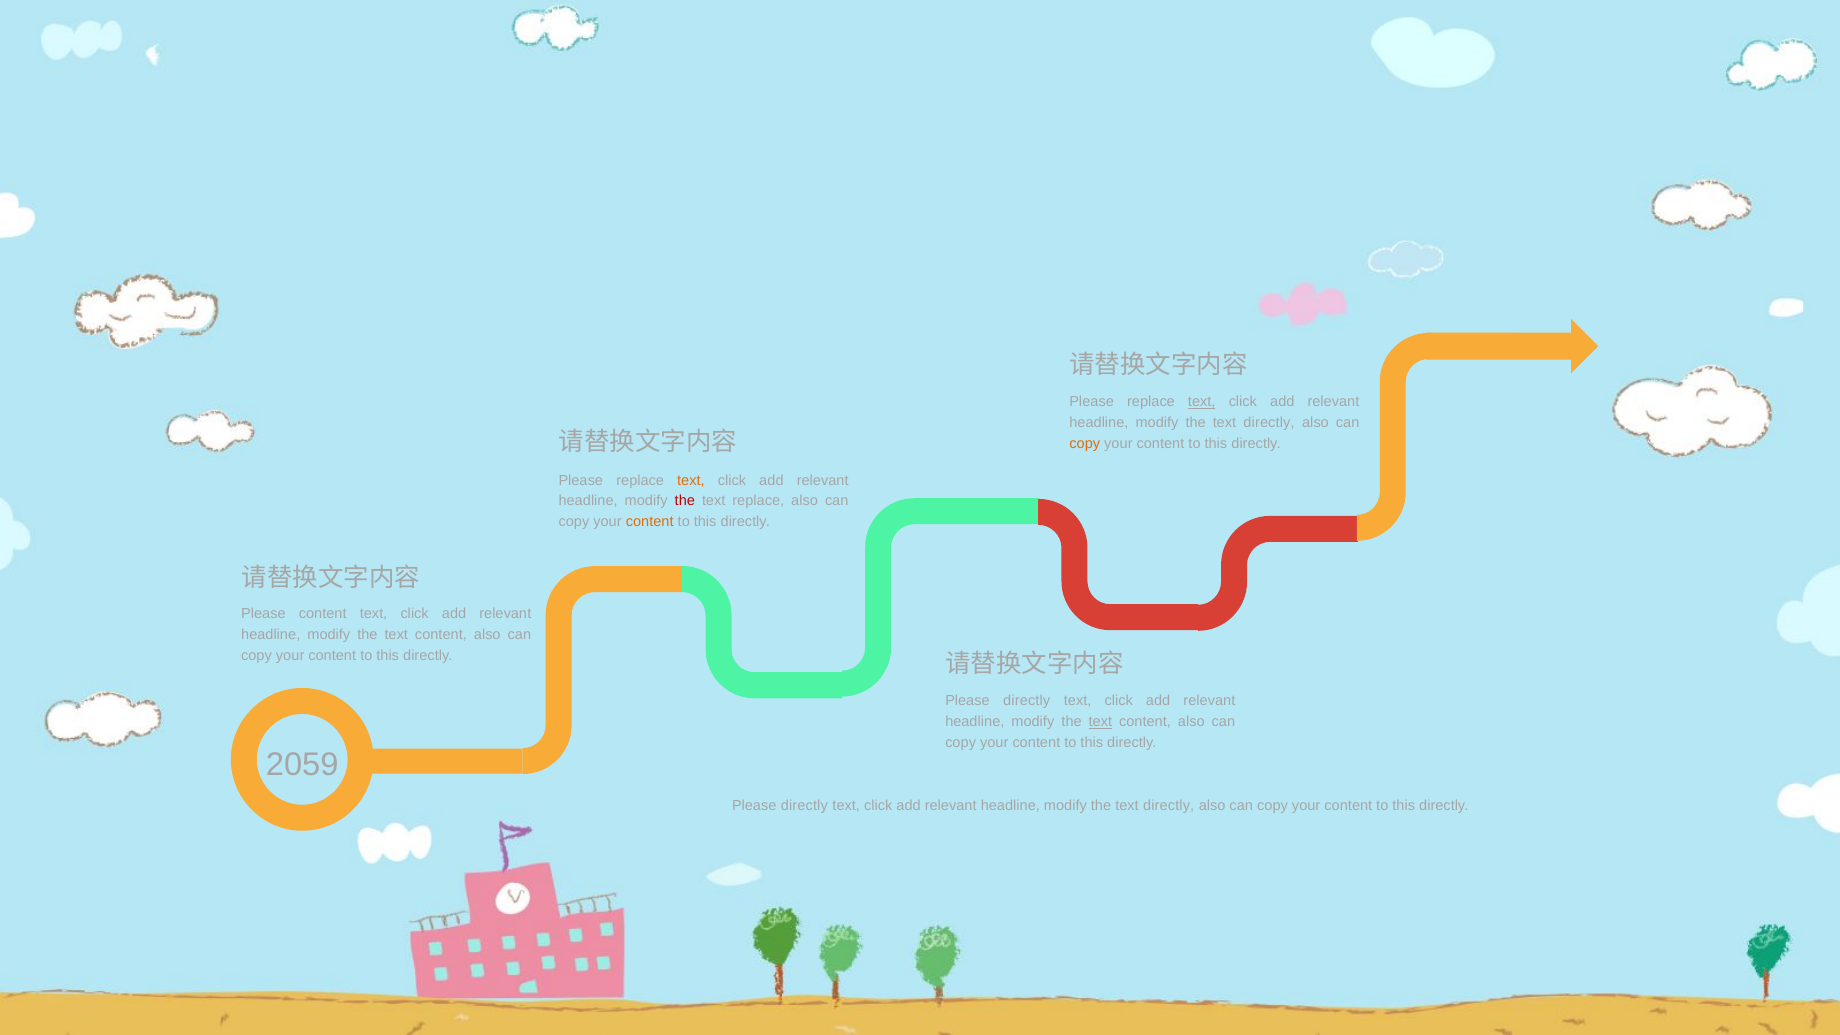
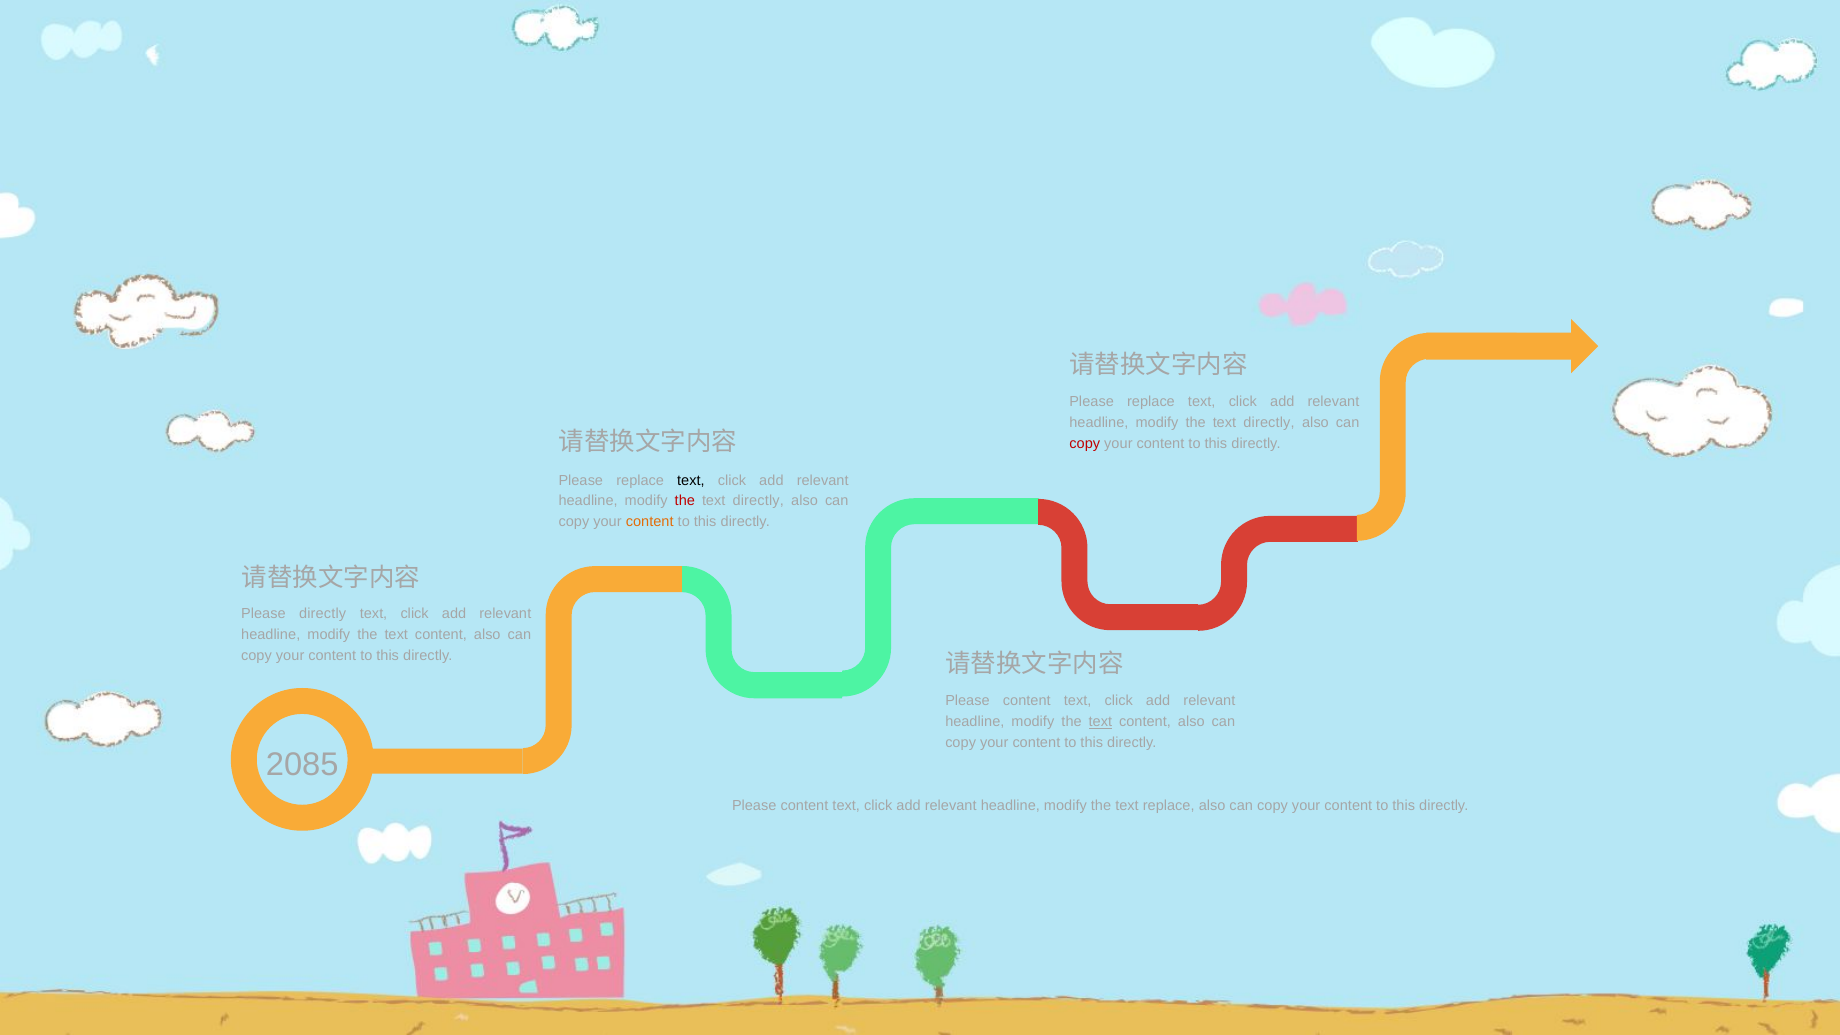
text underline: present -> none (1202, 402)
copy colour: orange -> red (1085, 444)
text colour: orange -> black (691, 480)
replace: replace -> directly (758, 501)
Please content: content -> directly (323, 614)
directly: directly -> content (1027, 701)
2059: 2059 -> 2085 (302, 764)
directly: directly -> content (804, 805)
directly: directly -> replace (1169, 805)
